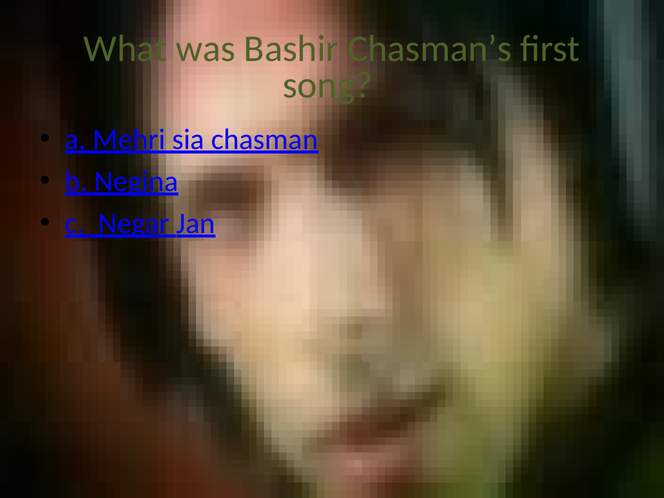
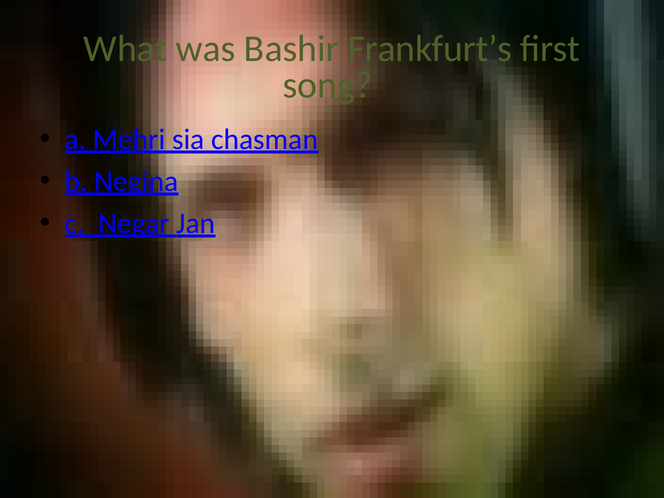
Chasman’s: Chasman’s -> Frankfurt’s (430, 49)
